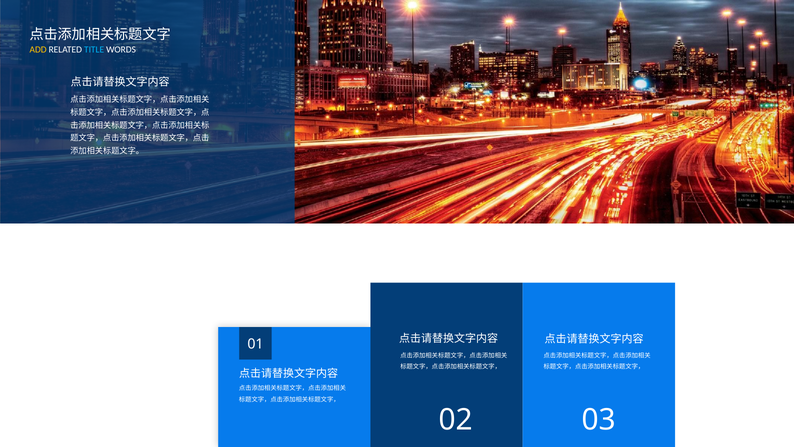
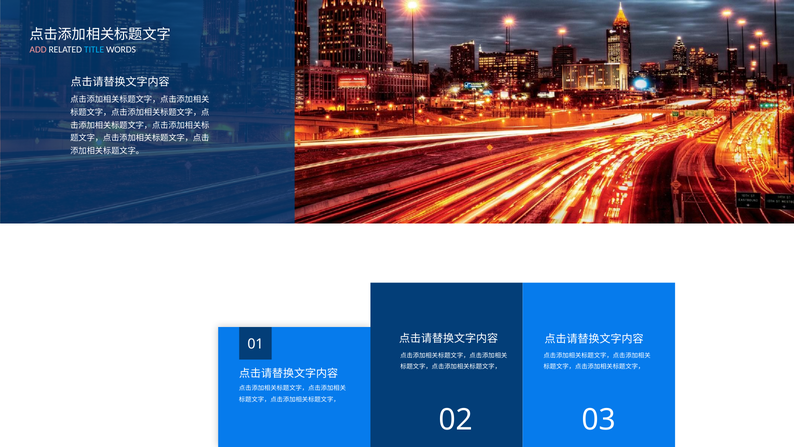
ADD colour: yellow -> pink (38, 50)
